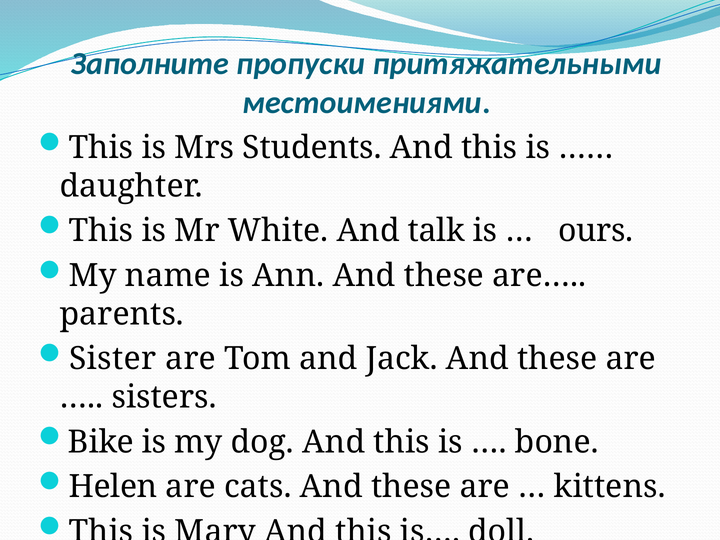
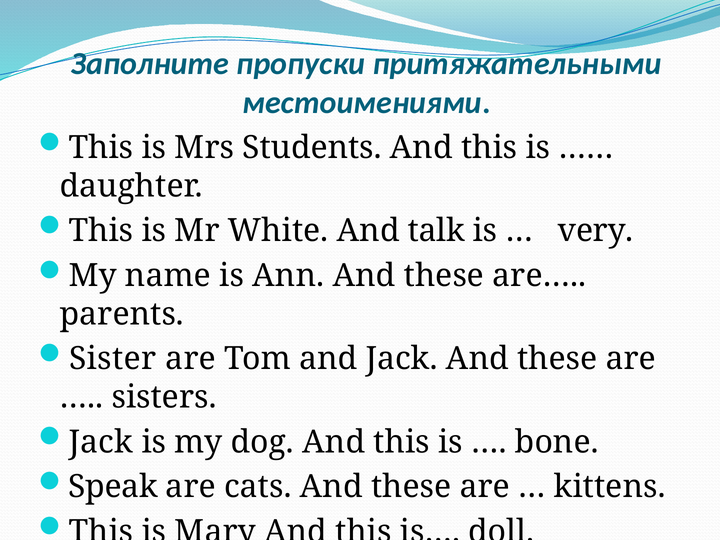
ours: ours -> very (596, 231)
Bike: Bike -> Jack (101, 442)
Helen: Helen -> Speak (113, 487)
